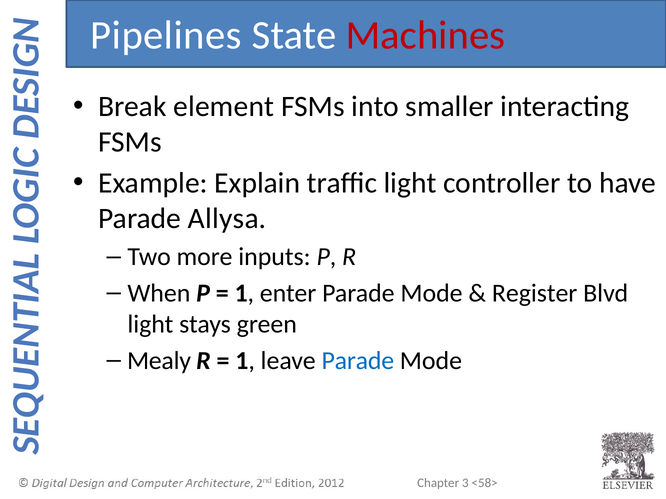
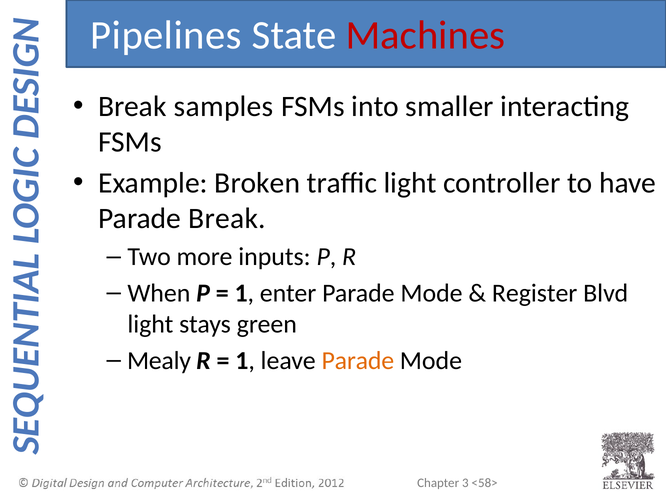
element: element -> samples (224, 106)
Explain: Explain -> Broken (257, 183)
Parade Allysa: Allysa -> Break (227, 219)
Parade colour: blue -> orange (358, 361)
